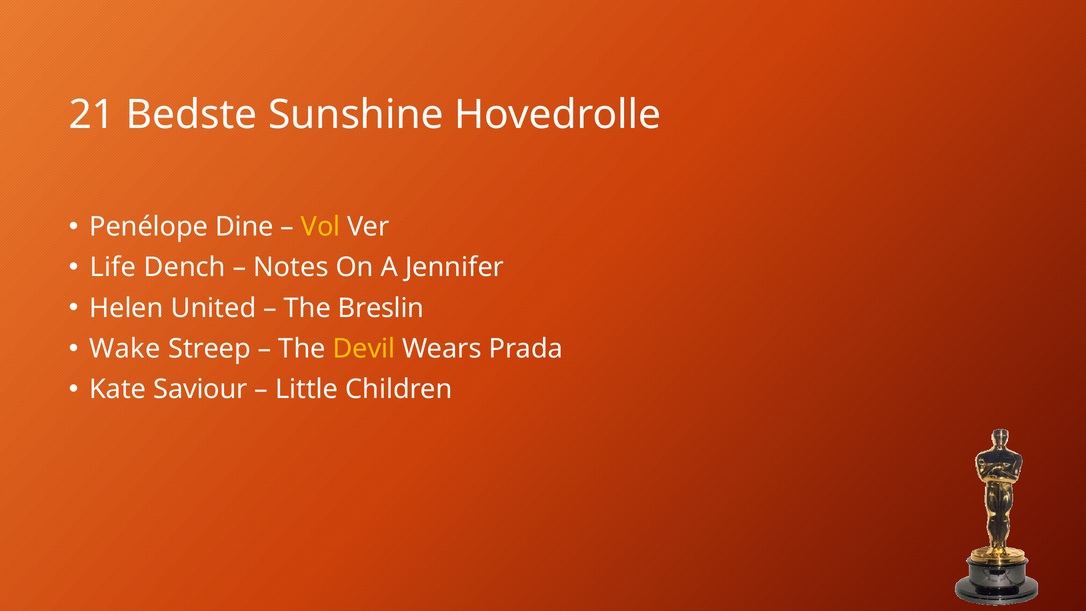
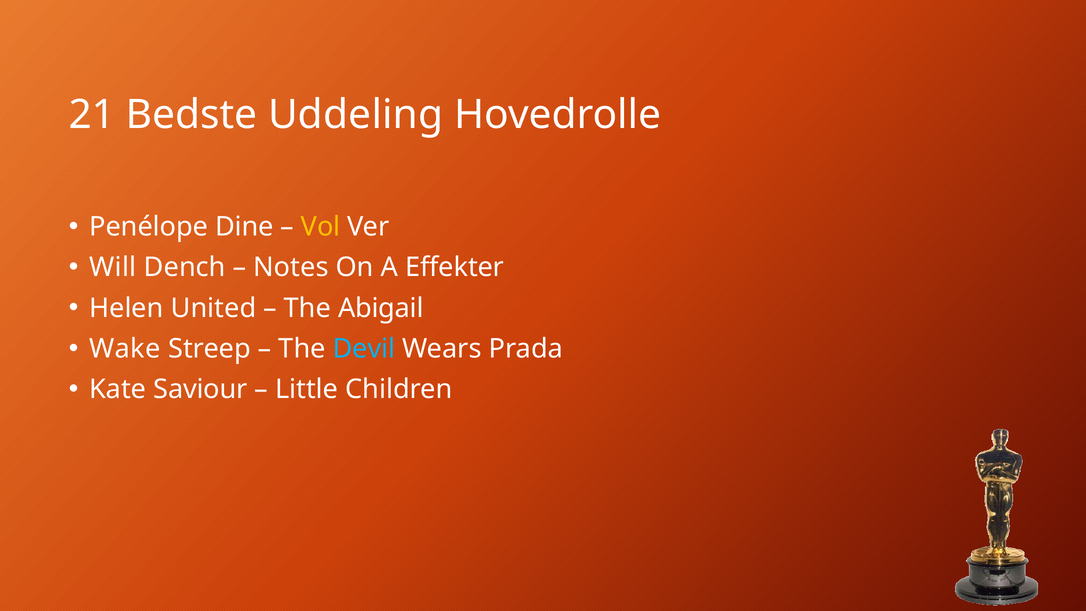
Sunshine: Sunshine -> Uddeling (356, 115)
Life: Life -> Will (113, 267)
Jennifer: Jennifer -> Effekter (455, 267)
Breslin: Breslin -> Abigail (381, 308)
Devil colour: yellow -> light blue (364, 349)
